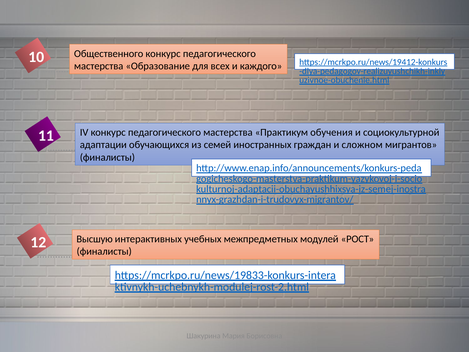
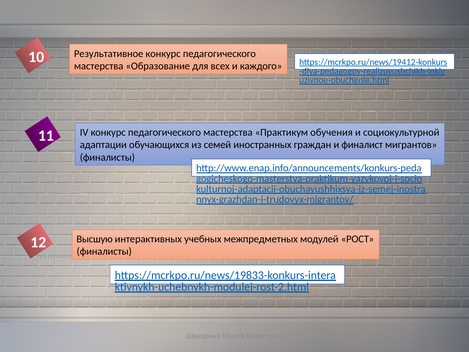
Общественного: Общественного -> Результативное (109, 54)
сложном: сложном -> финалист (362, 145)
